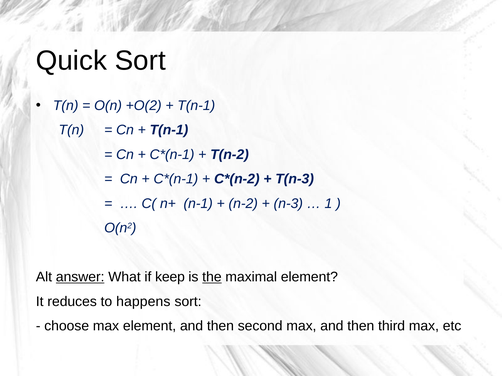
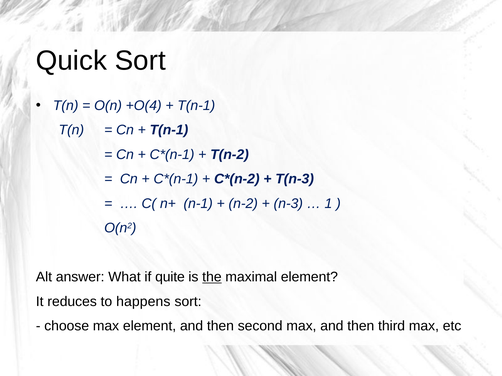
+O(2: +O(2 -> +O(4 (144, 106)
answer underline: present -> none (80, 277)
keep: keep -> quite (170, 277)
